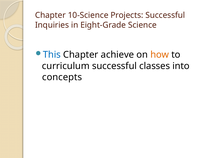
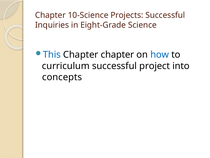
Chapter achieve: achieve -> chapter (117, 55)
how colour: orange -> blue (160, 55)
classes: classes -> project (155, 66)
